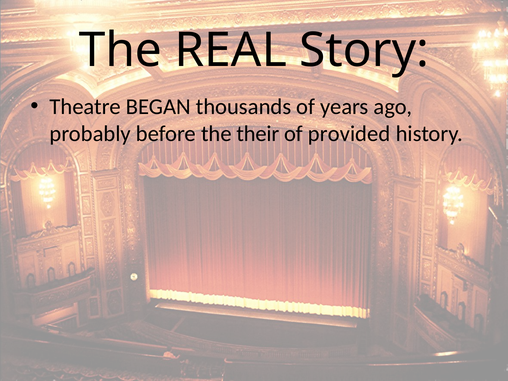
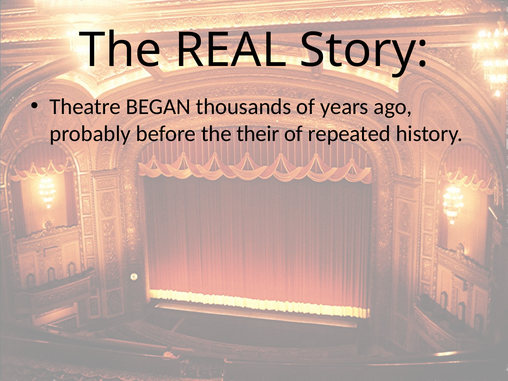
provided: provided -> repeated (349, 134)
